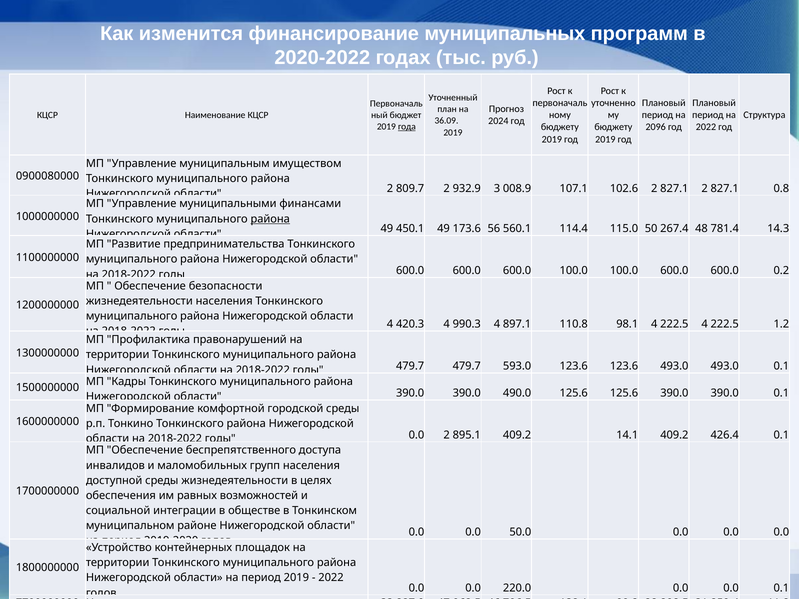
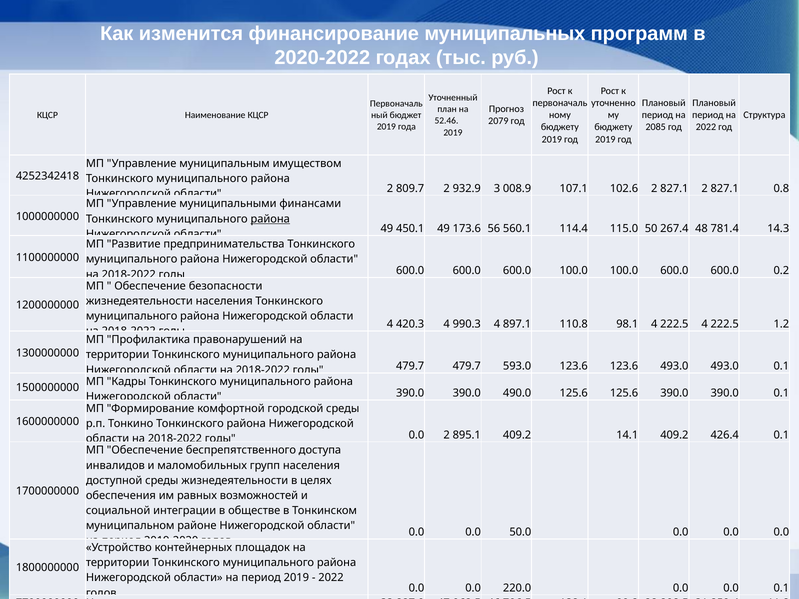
36.09: 36.09 -> 52.46 (446, 121)
2024: 2024 -> 2079 (498, 121)
года underline: present -> none (407, 127)
2096: 2096 -> 2085 (656, 127)
0900080000: 0900080000 -> 4252342418 (48, 176)
